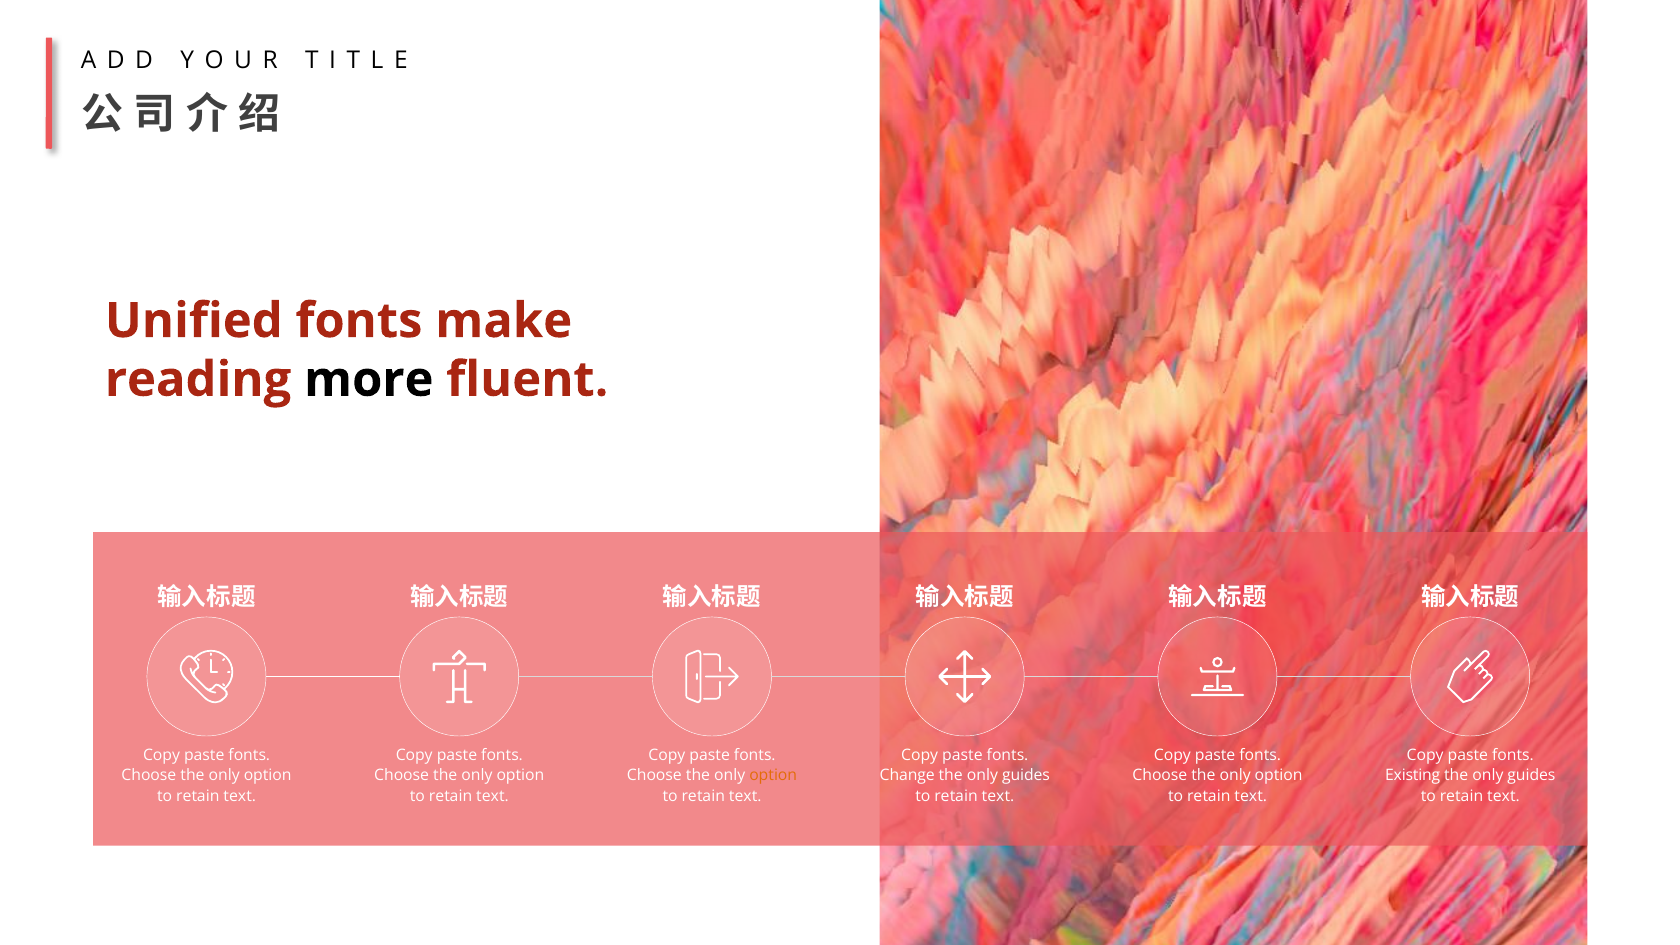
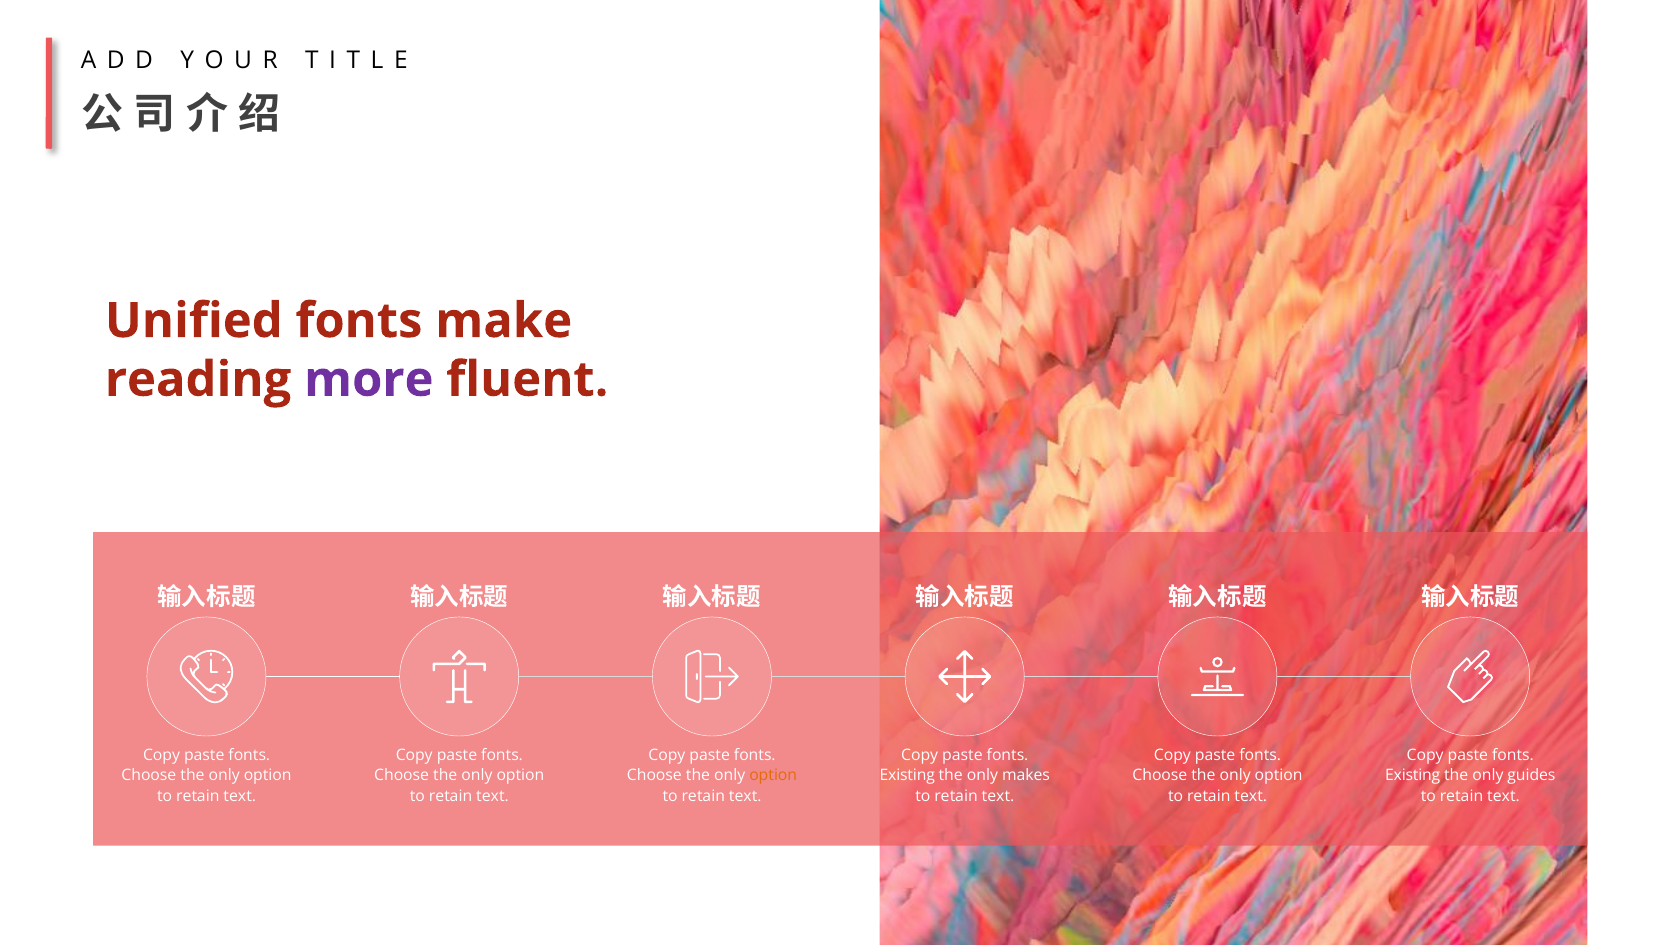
more colour: black -> purple (369, 380)
Change: Change -> Existing (907, 776)
guides: guides -> makes (1026, 776)
